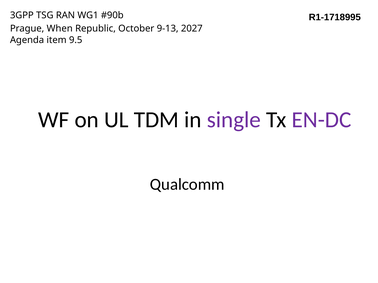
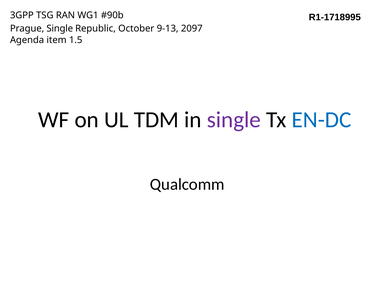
Prague When: When -> Single (60, 29)
2027: 2027 -> 2097 (192, 29)
9.5: 9.5 -> 1.5 (76, 40)
EN-DC colour: purple -> blue (321, 120)
